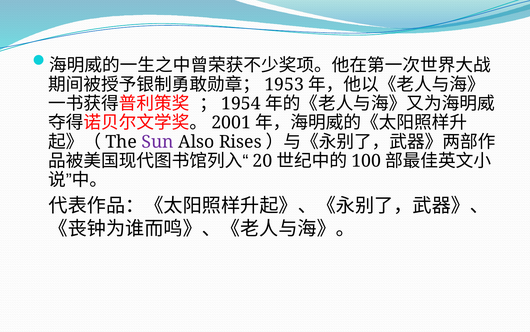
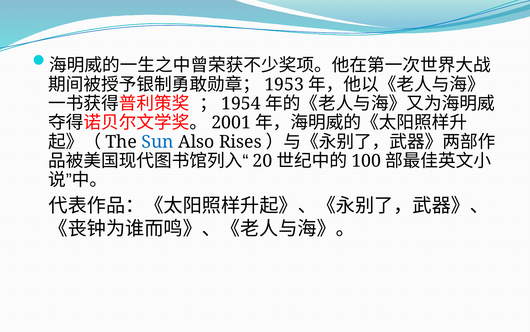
Sun colour: purple -> blue (158, 142)
